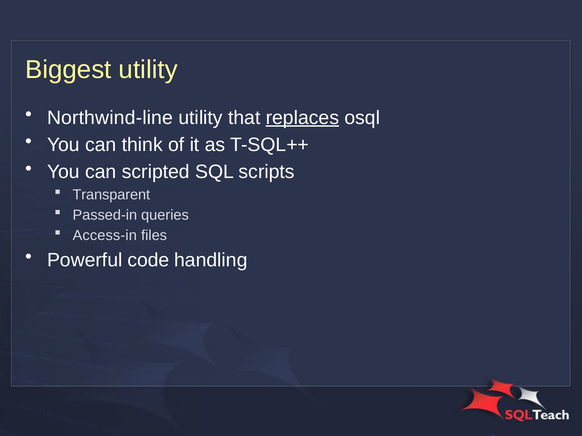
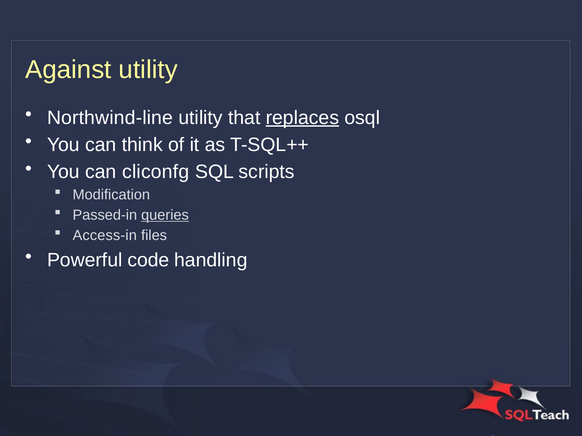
Biggest: Biggest -> Against (68, 70)
scripted: scripted -> cliconfg (156, 172)
Transparent: Transparent -> Modification (111, 195)
queries underline: none -> present (165, 215)
